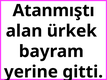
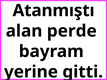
ürkek: ürkek -> perde (72, 31)
